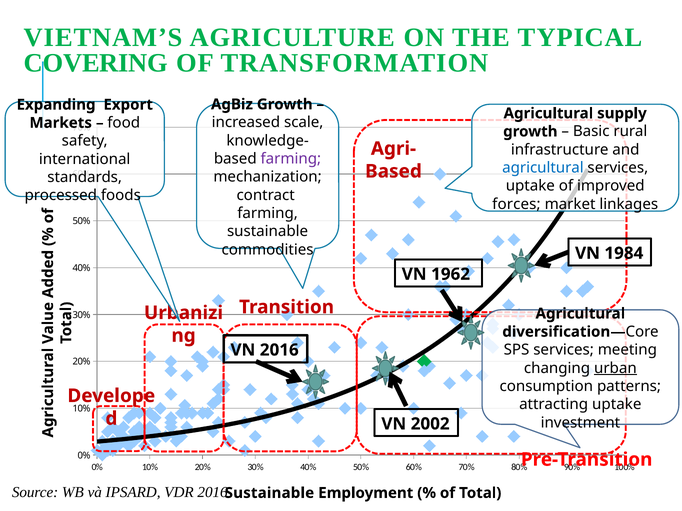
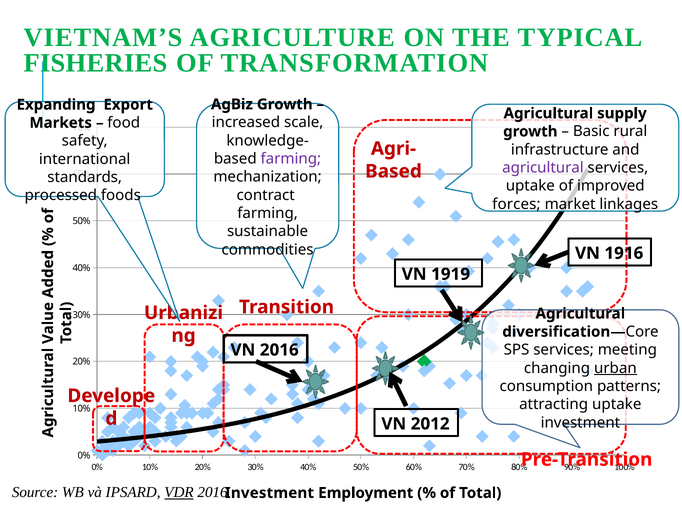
COVERING: COVERING -> FISHERIES (96, 63)
agricultural colour: blue -> purple (543, 168)
1984: 1984 -> 1916 (624, 253)
1962: 1962 -> 1919 (451, 274)
2002: 2002 -> 2012 (430, 424)
VDR underline: none -> present (179, 493)
Sustainable: Sustainable -> Investment (269, 493)
